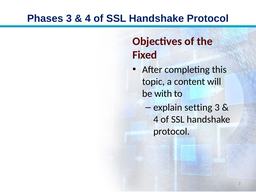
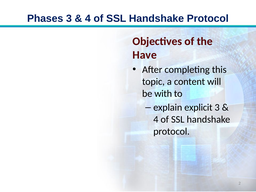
Fixed: Fixed -> Have (145, 55)
setting: setting -> explicit (198, 107)
